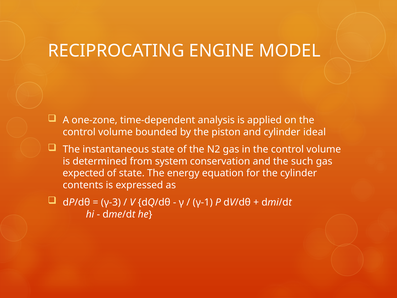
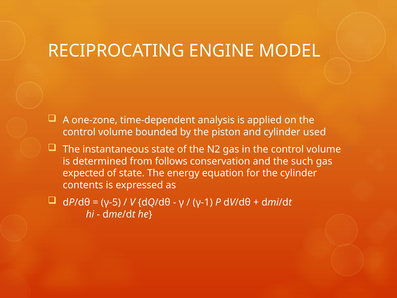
ideal: ideal -> used (315, 132)
system: system -> follows (171, 161)
γ-3: γ-3 -> γ-5 (111, 202)
